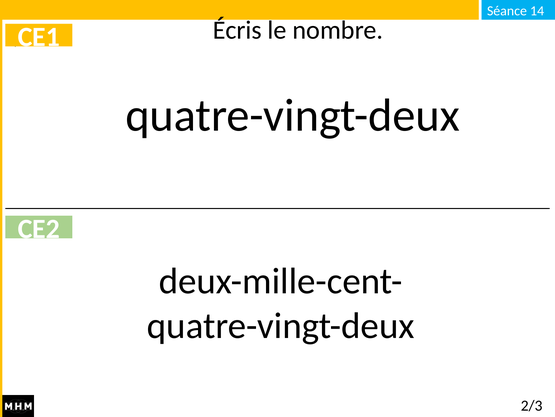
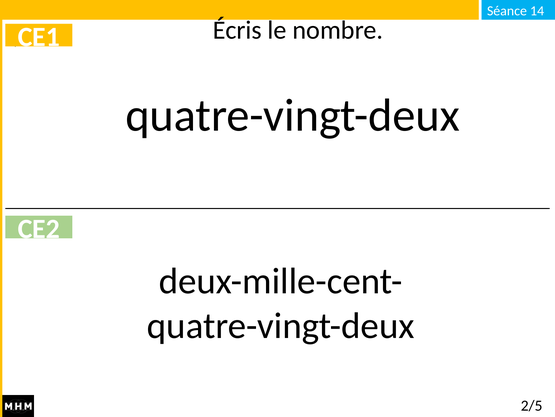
2/3: 2/3 -> 2/5 (532, 405)
